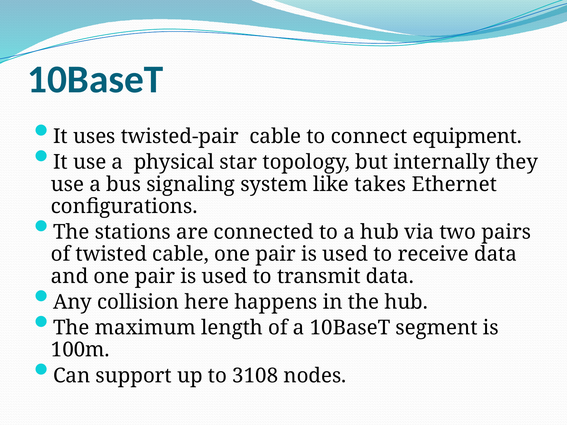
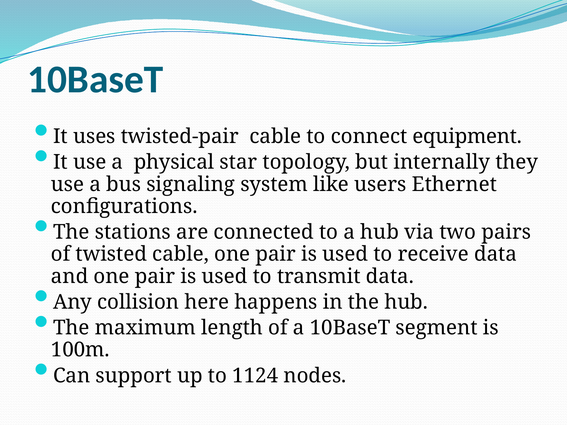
takes: takes -> users (380, 184)
3108: 3108 -> 1124 (255, 376)
